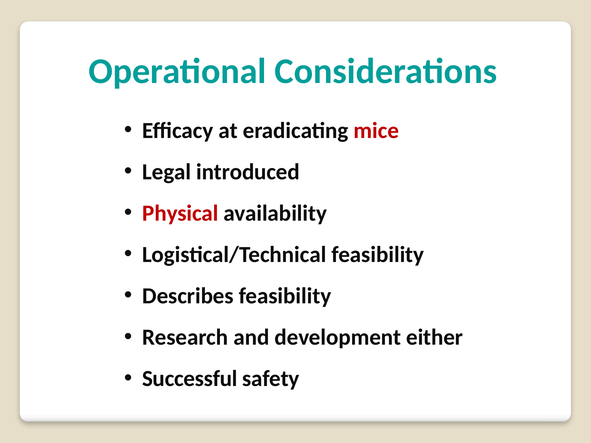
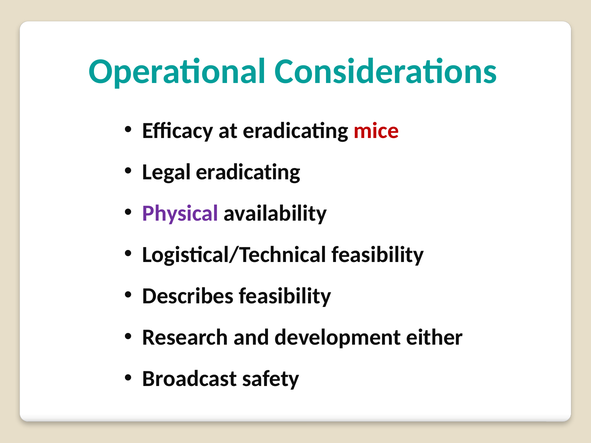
Legal introduced: introduced -> eradicating (248, 172)
Physical colour: red -> purple (180, 213)
Successful: Successful -> Broadcast (190, 379)
